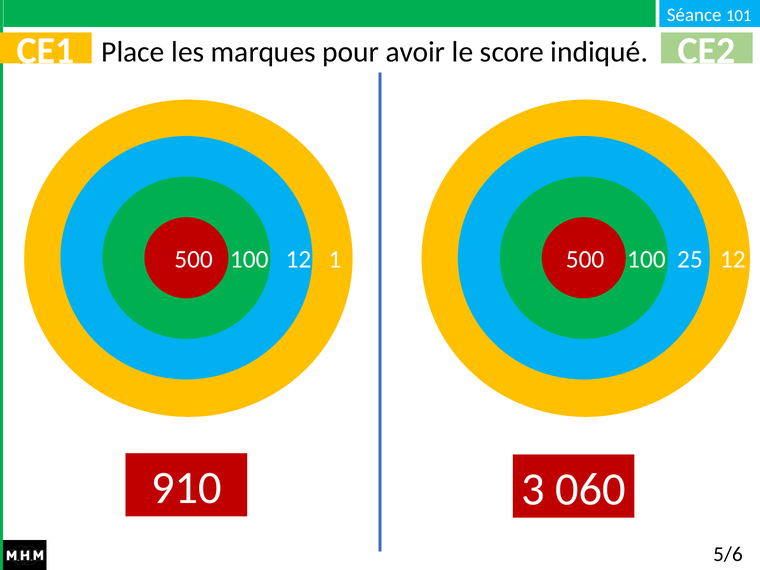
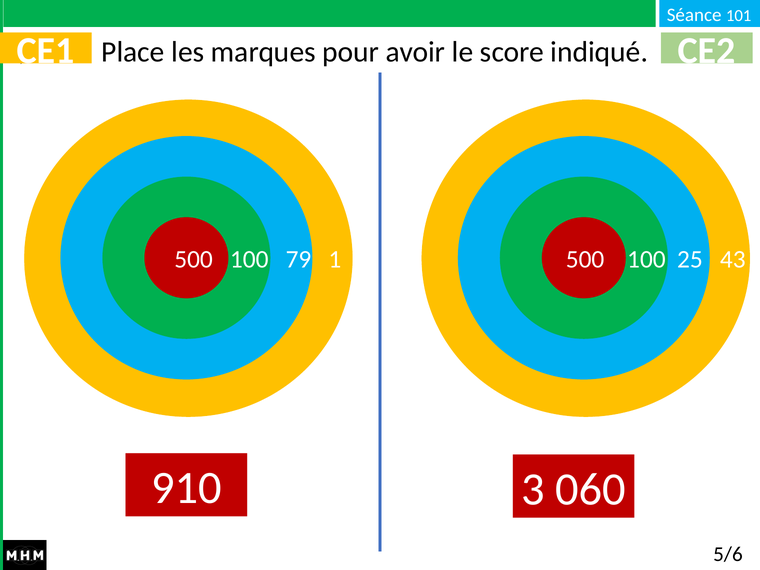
100 12: 12 -> 79 (298, 259)
25 12: 12 -> 43 (733, 259)
